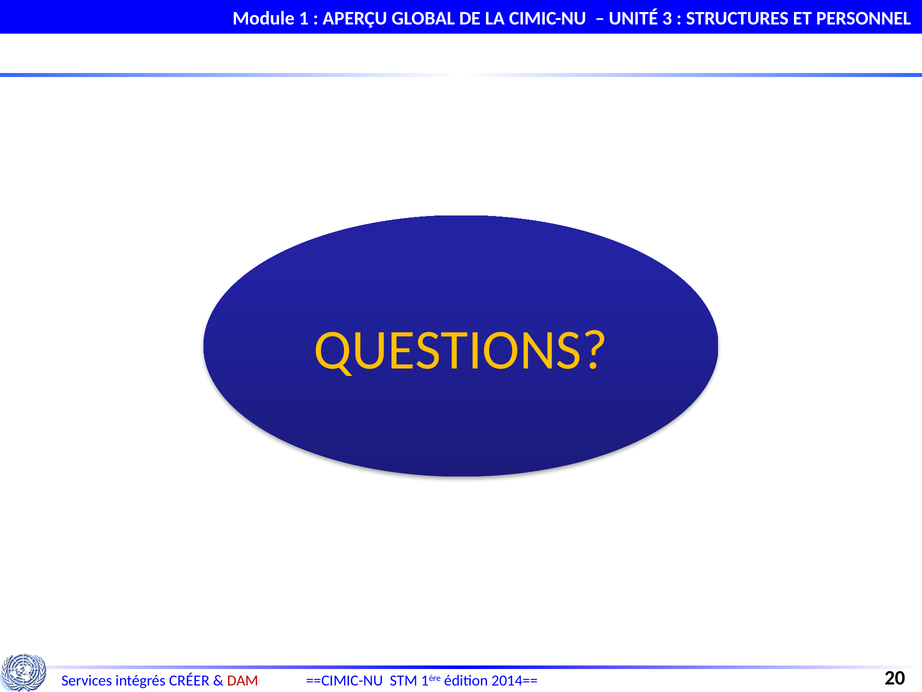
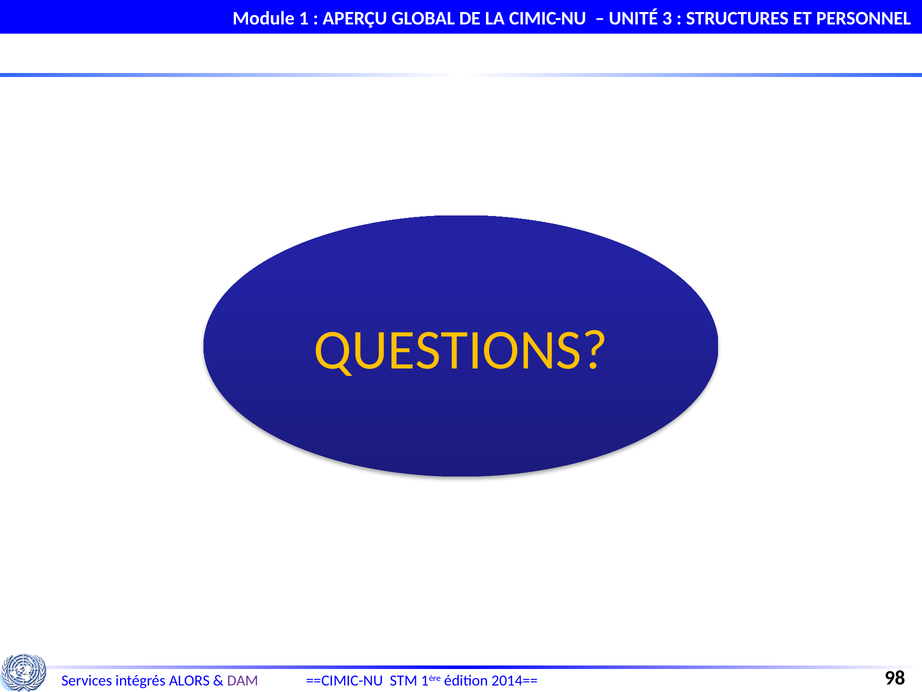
CRÉER: CRÉER -> ALORS (189, 680)
DAM colour: red -> purple (243, 680)
20: 20 -> 98 (895, 678)
